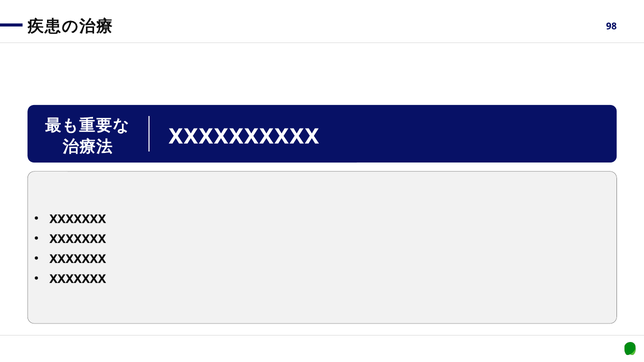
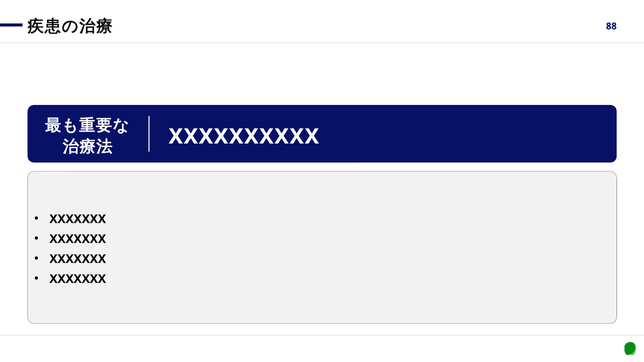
98: 98 -> 88 (611, 26)
